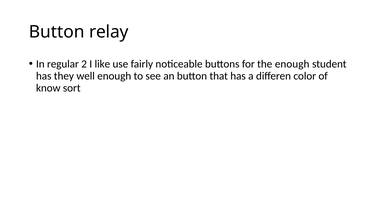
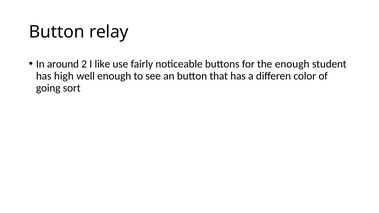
regular: regular -> around (63, 64)
they: they -> high (64, 76)
know: know -> going (48, 88)
